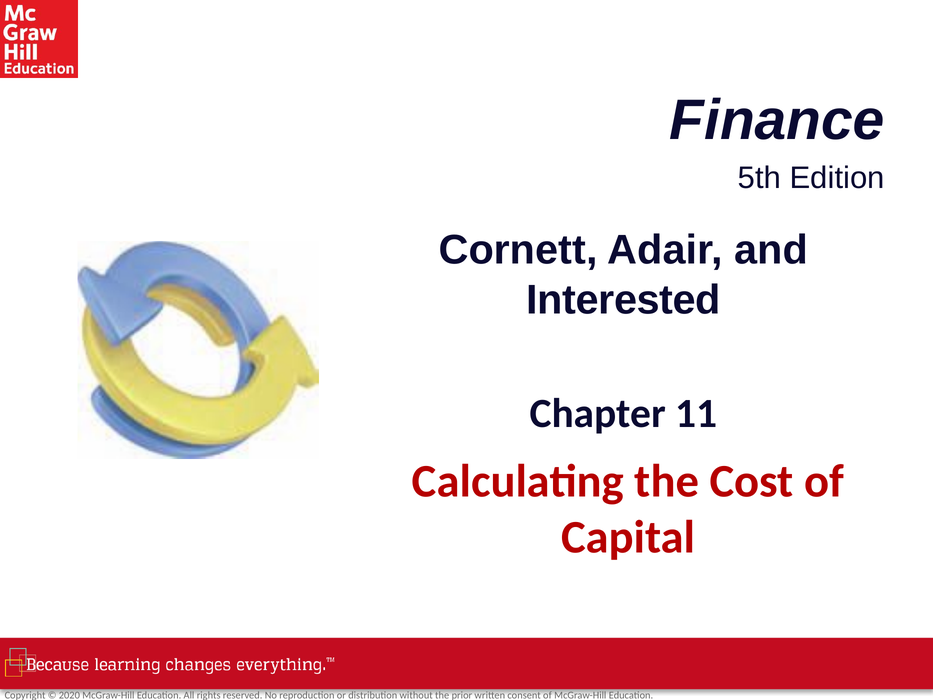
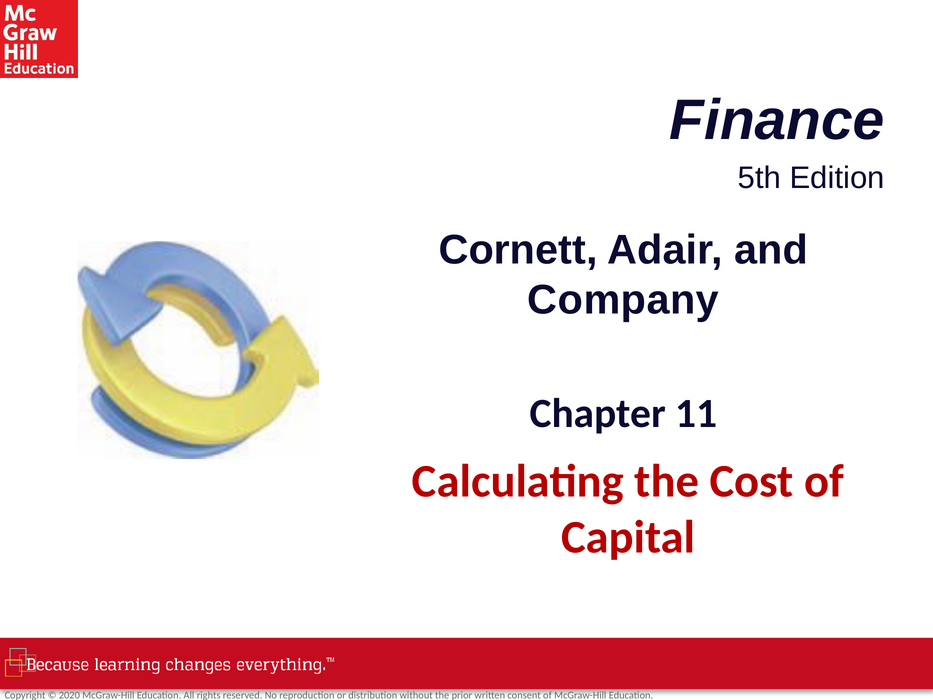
Interested: Interested -> Company (623, 300)
